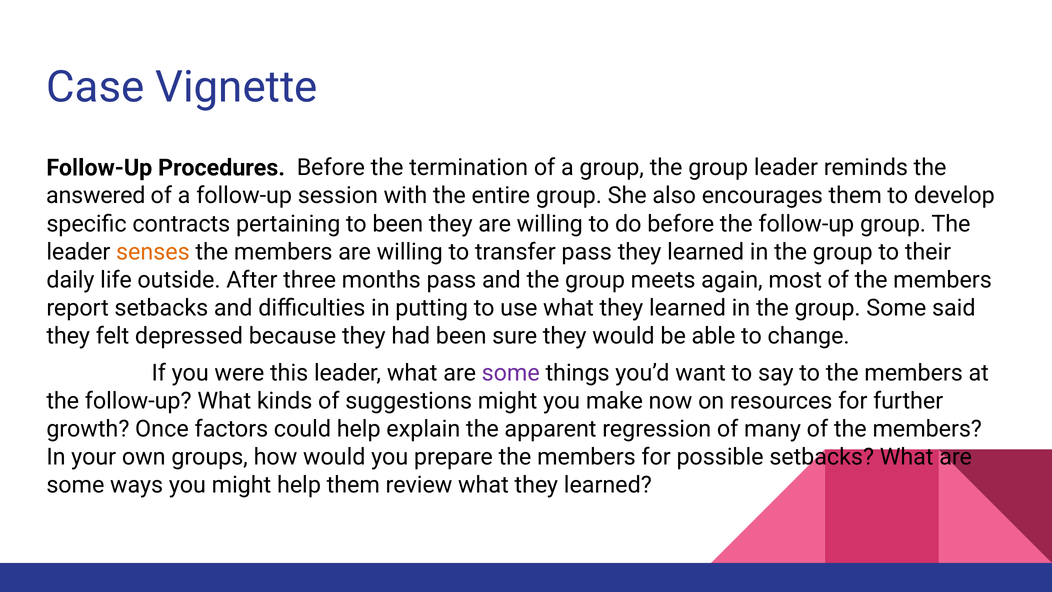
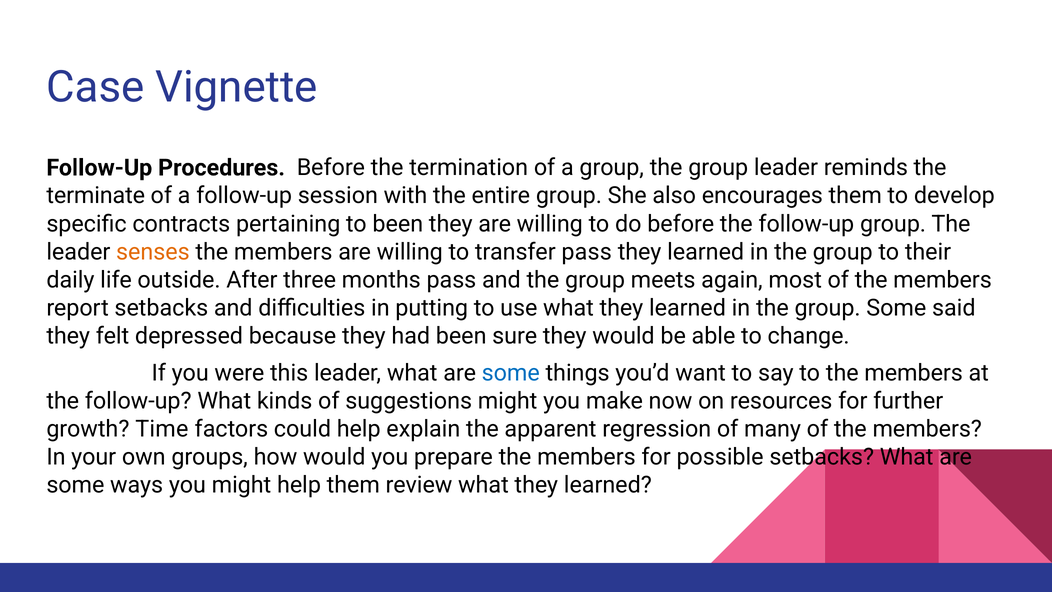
answered: answered -> terminate (96, 196)
some colour: purple -> blue (511, 373)
Once: Once -> Time (162, 429)
